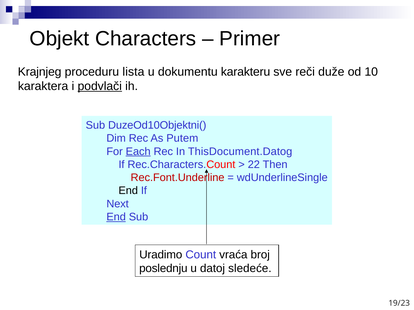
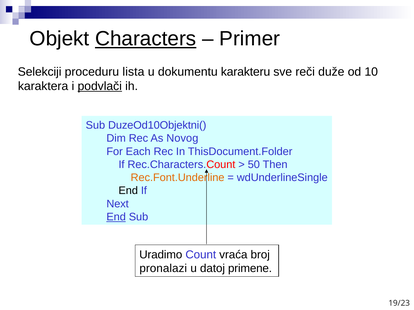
Characters underline: none -> present (146, 39)
Krajnjeg: Krajnjeg -> Selekciji (40, 72)
Putem: Putem -> Novog (182, 139)
Each underline: present -> none (138, 152)
ThisDocument.Datog: ThisDocument.Datog -> ThisDocument.Folder (240, 152)
22: 22 -> 50 (254, 165)
Rec.Font.Underline colour: red -> orange (178, 178)
poslednju: poslednju -> pronalazi (163, 269)
sledeće: sledeće -> primene (250, 269)
